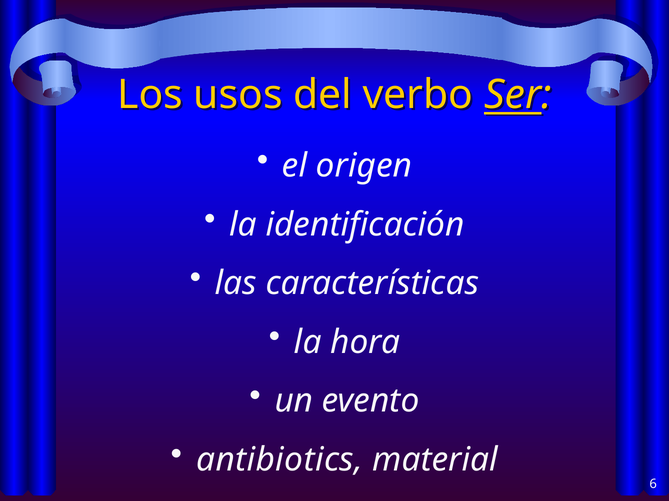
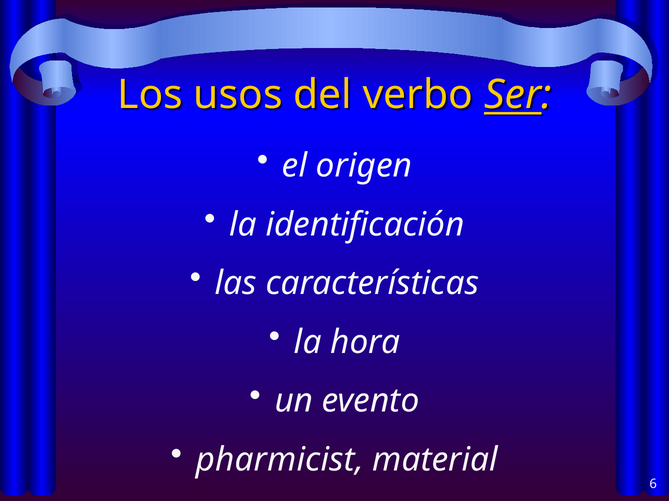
antibiotics: antibiotics -> pharmicist (280, 460)
